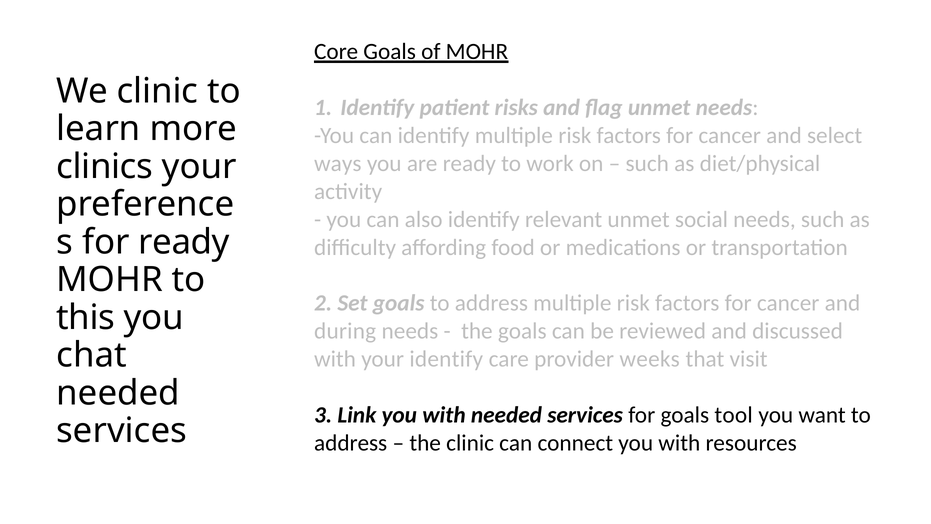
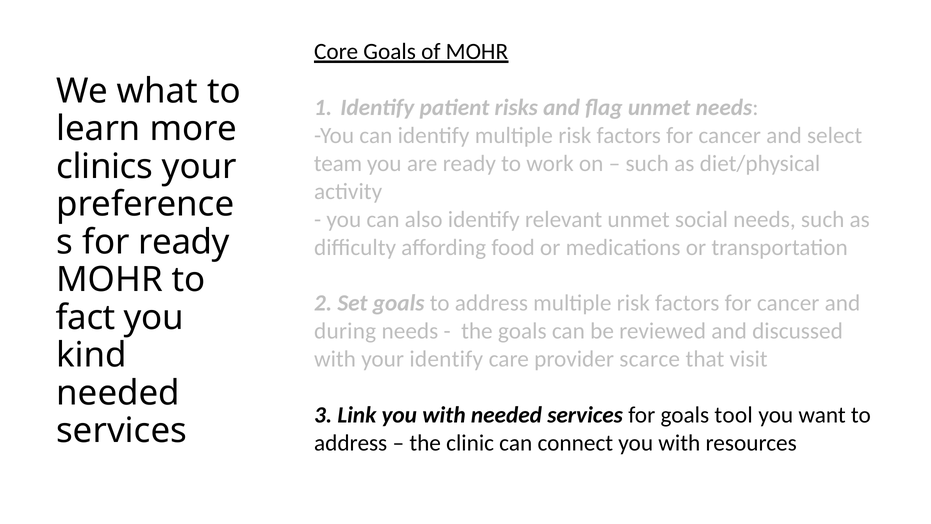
We clinic: clinic -> what (157, 91)
ways: ways -> team (338, 163)
this: this -> fact (86, 317)
chat: chat -> kind (92, 355)
weeks: weeks -> scarce (650, 359)
